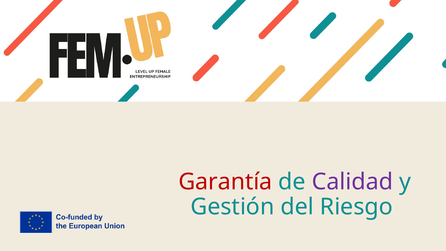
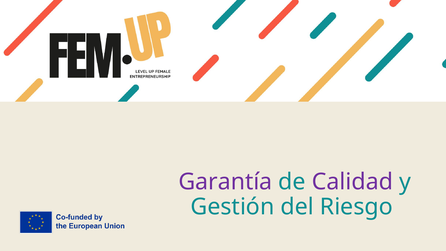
Garantía colour: red -> purple (225, 182)
